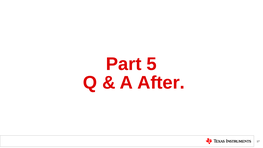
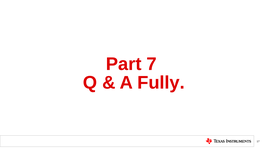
5: 5 -> 7 (152, 64)
After: After -> Fully (161, 83)
